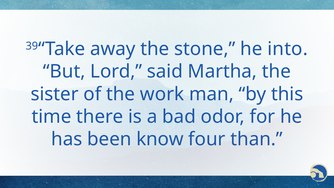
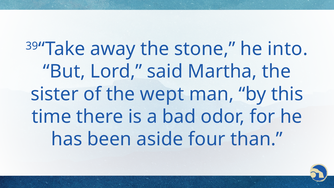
work: work -> wept (162, 94)
know: know -> aside (160, 139)
